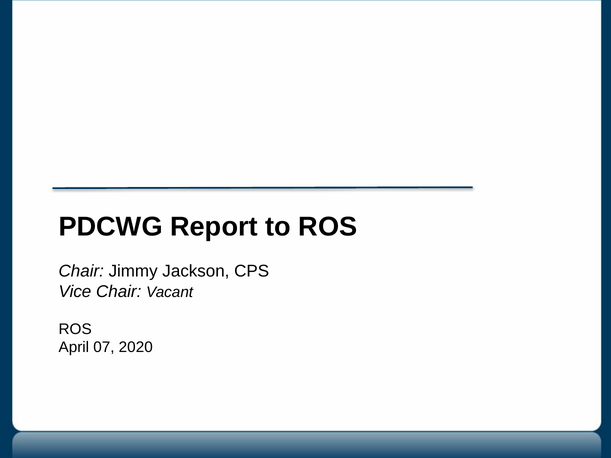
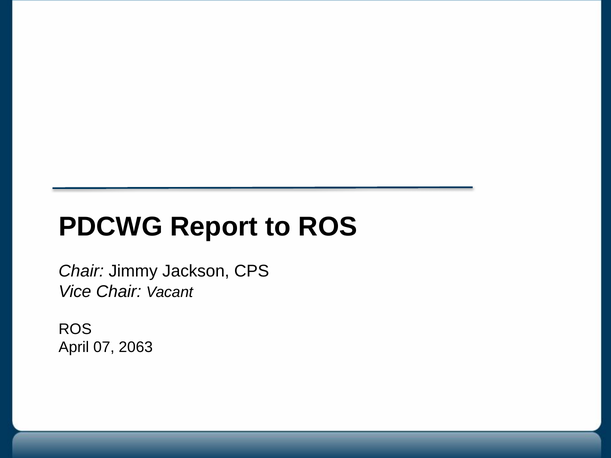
2020: 2020 -> 2063 (136, 348)
